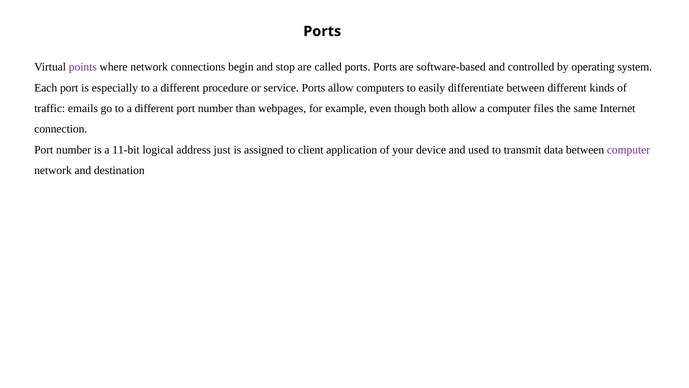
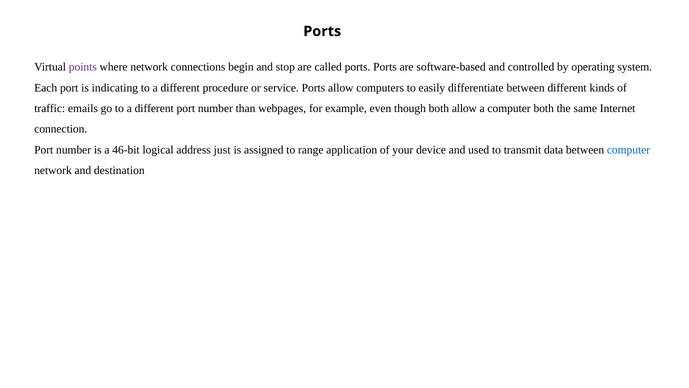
especially: especially -> indicating (115, 88)
computer files: files -> both (544, 108)
11-bit: 11-bit -> 46-bit (126, 150)
client: client -> range (311, 150)
computer colour: purple -> blue (629, 150)
